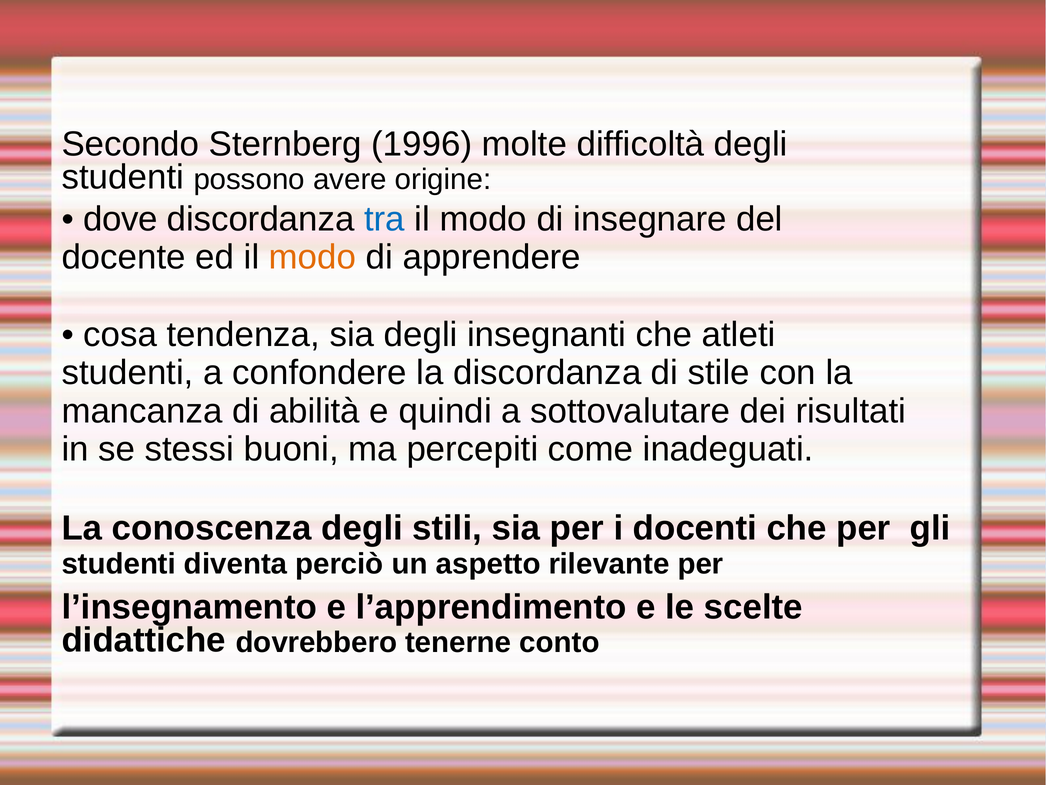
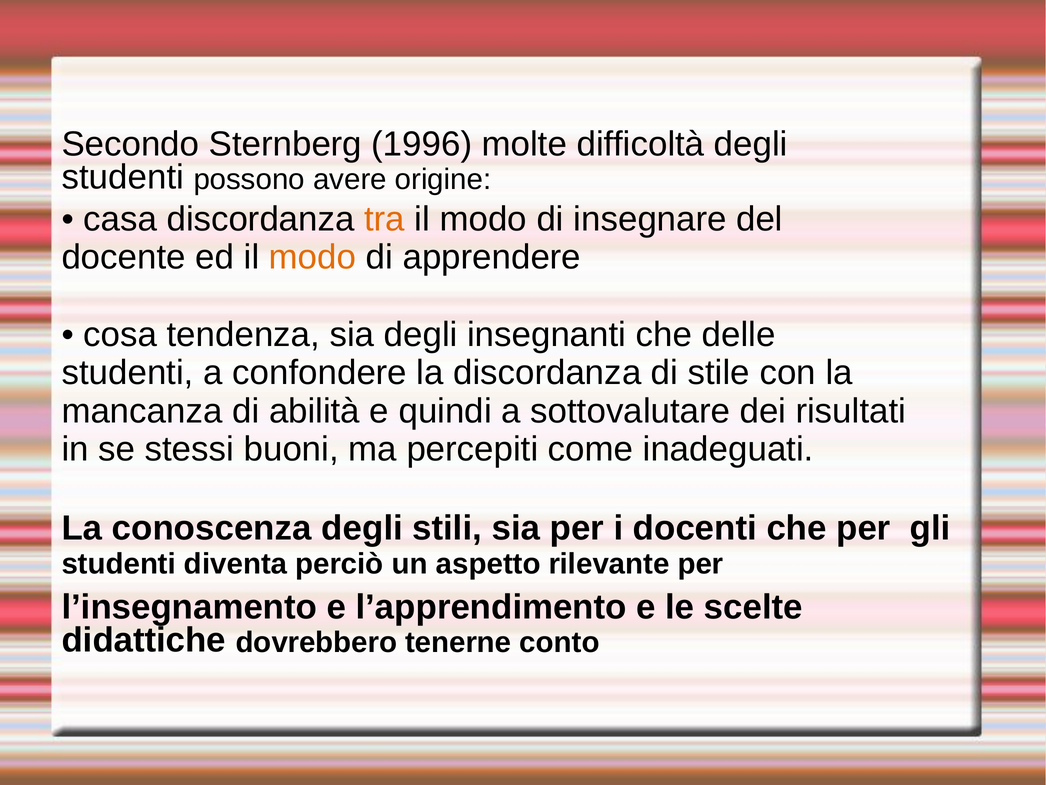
dove: dove -> casa (120, 219)
tra colour: blue -> orange (384, 219)
atleti: atleti -> delle (739, 334)
